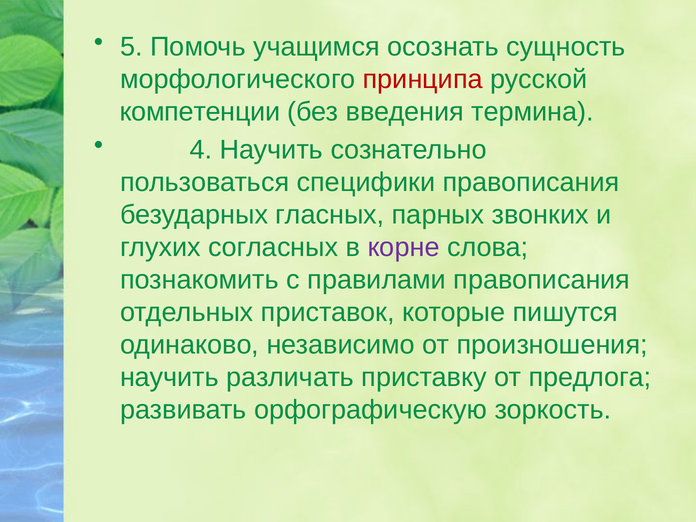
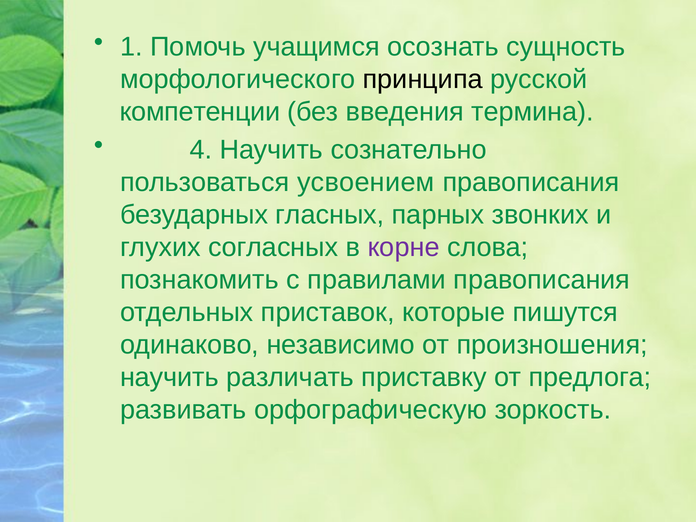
5: 5 -> 1 (131, 47)
принципа colour: red -> black (423, 79)
специфики: специфики -> усвоением (366, 182)
